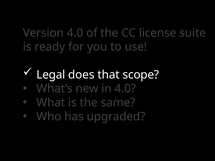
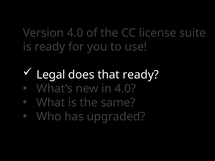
that scope: scope -> ready (141, 75)
